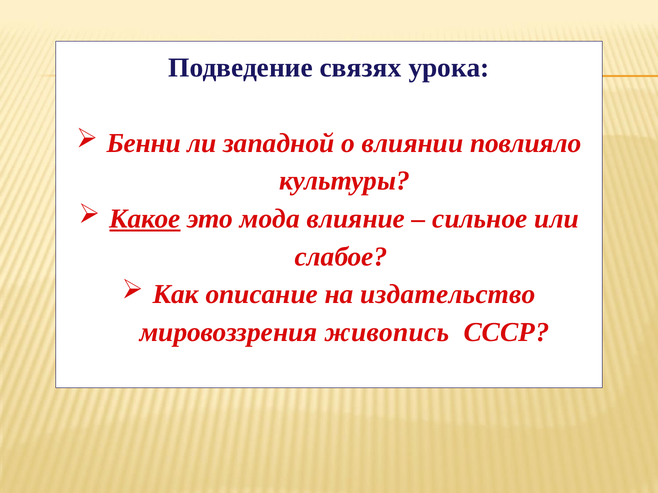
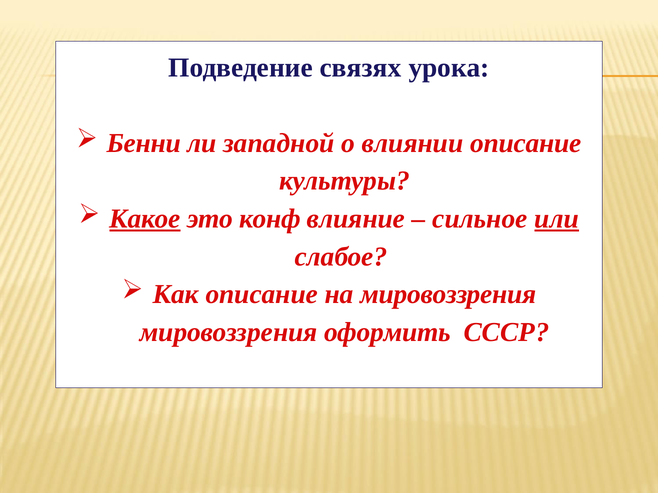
влиянии повлияло: повлияло -> описание (526, 143)
мода: мода -> конф (270, 219)
или underline: none -> present (557, 219)
на издательство: издательство -> мировоззрения (448, 295)
живопись: живопись -> оформить (387, 332)
